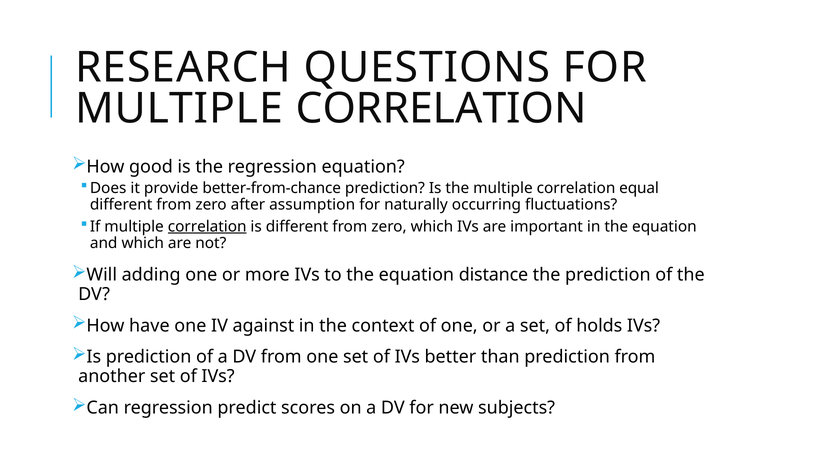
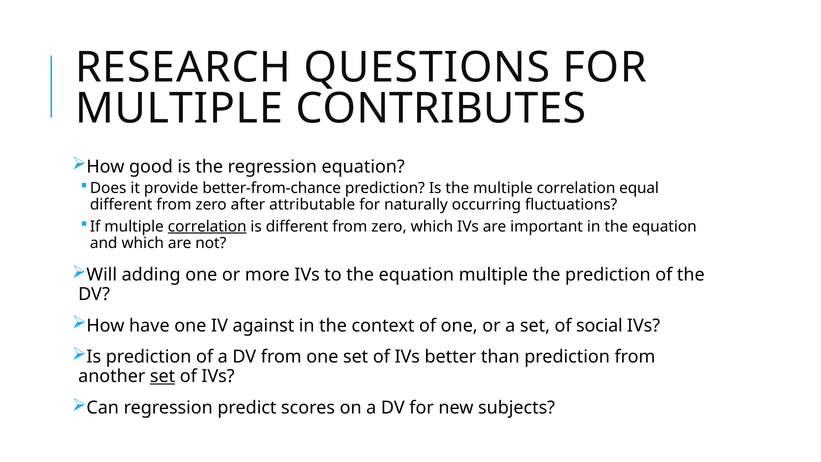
CORRELATION: CORRELATION -> CONTRIBUTES (441, 109)
assumption: assumption -> attributable (312, 205)
equation distance: distance -> multiple (493, 275)
holds: holds -> social (599, 326)
set underline: none -> present (163, 376)
